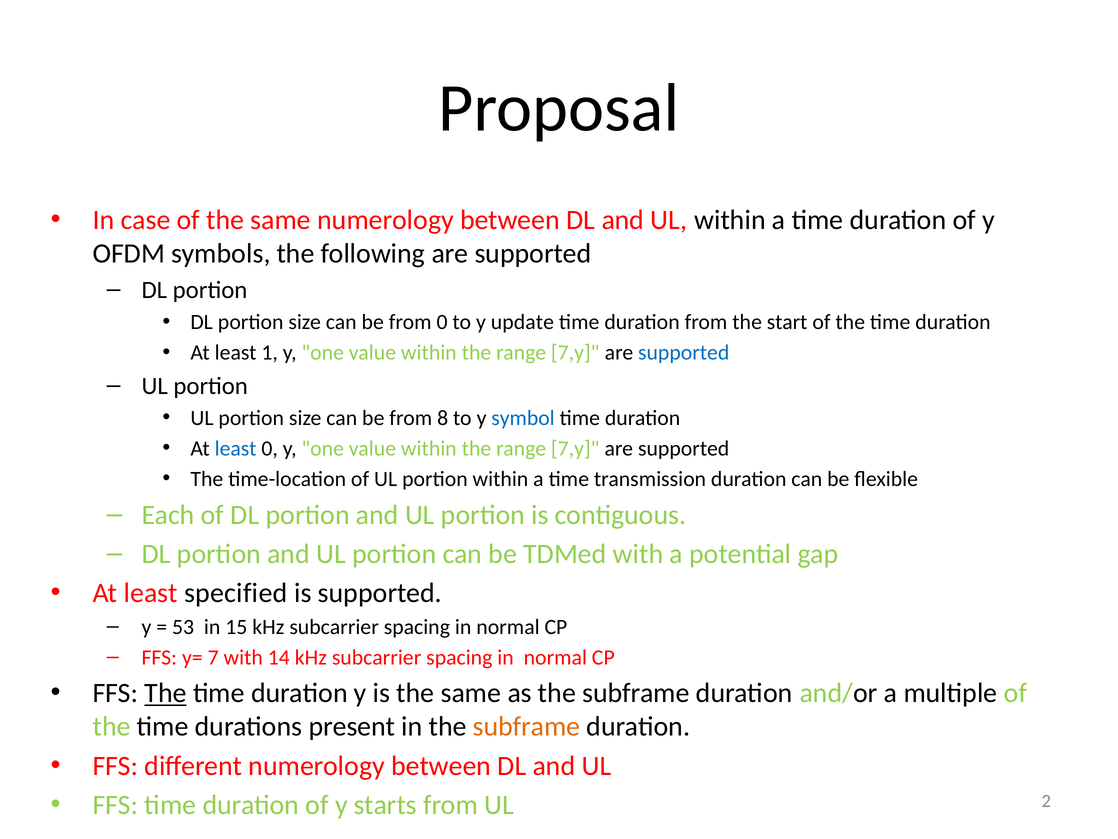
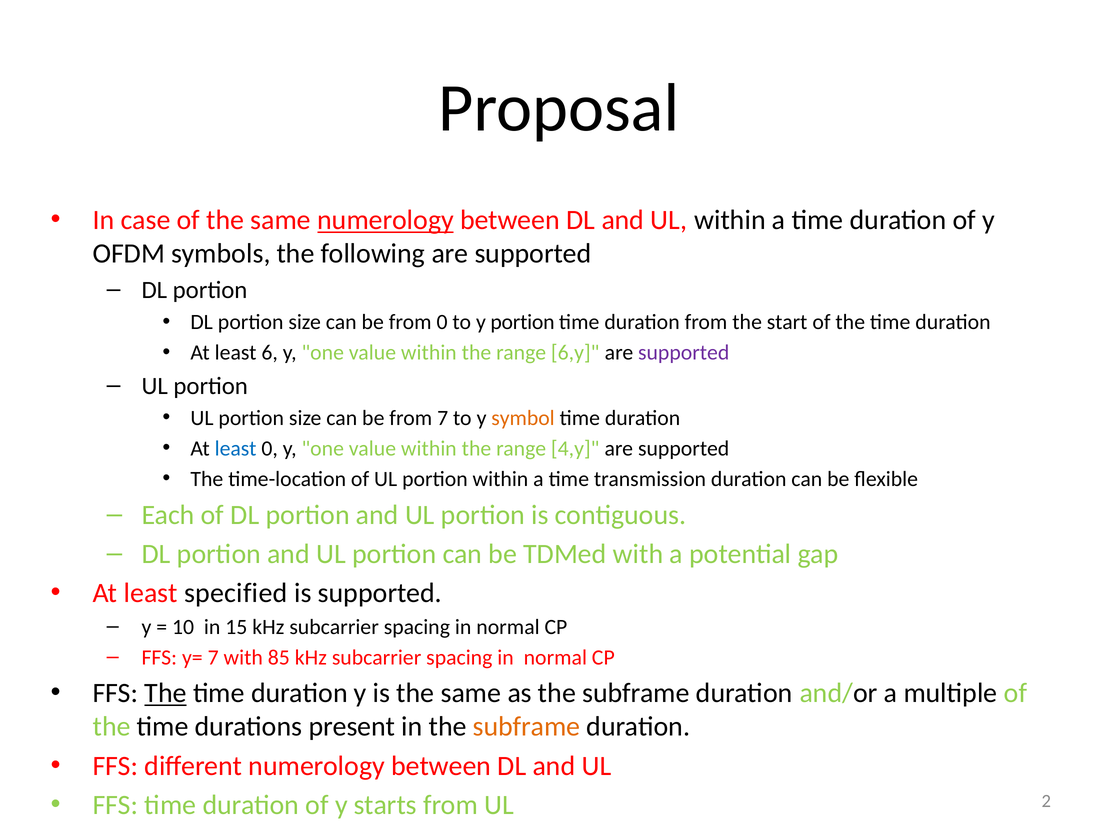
numerology underline: none -> present (386, 220)
y update: update -> portion (523, 322)
1: 1 -> 6 (270, 352)
7,y: 7,y -> 6,y (575, 352)
supported colour: blue -> purple (684, 352)
from 8: 8 -> 7 (443, 418)
symbol colour: blue -> orange (523, 418)
7,y: 7,y -> 4,y (575, 448)
53: 53 -> 10 (183, 626)
14: 14 -> 85 (279, 657)
